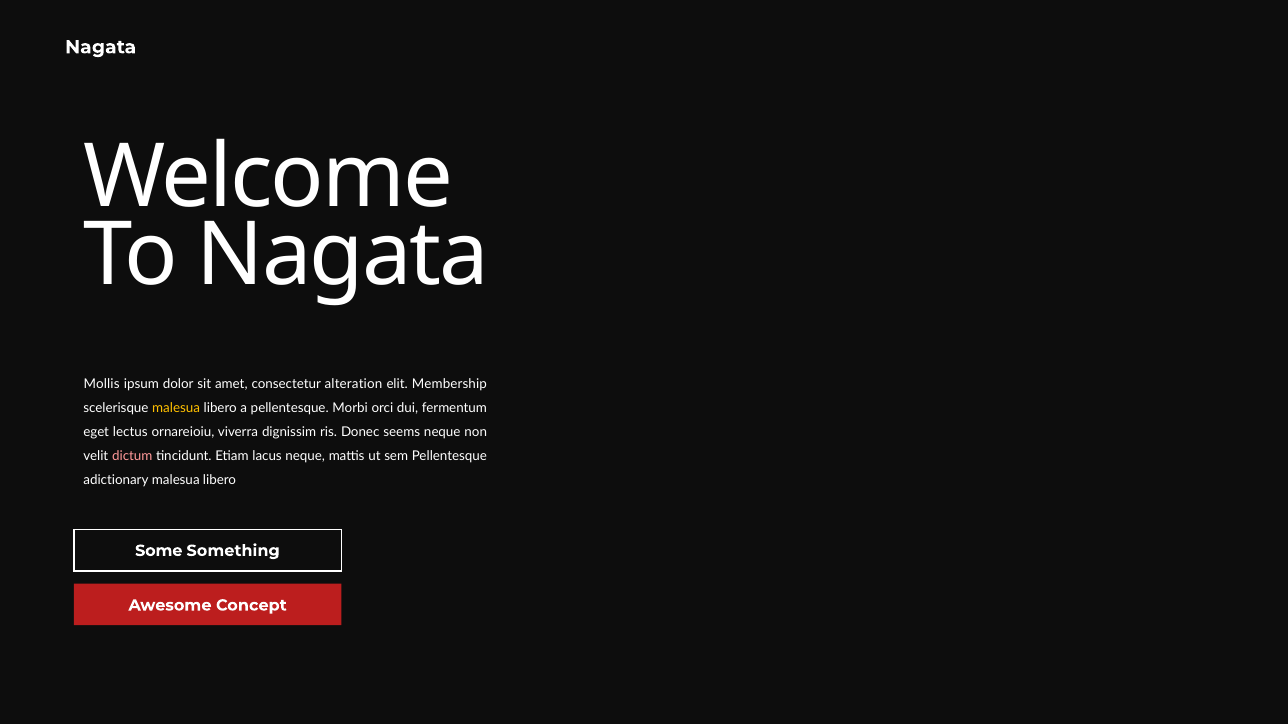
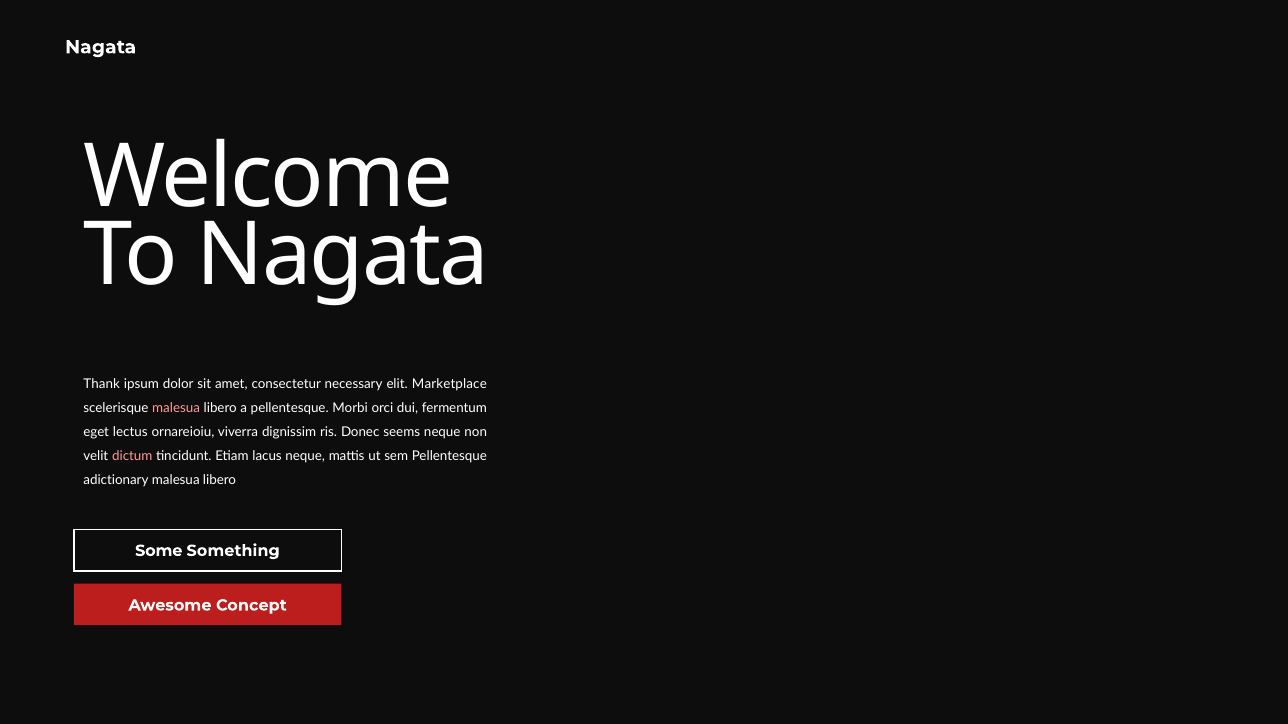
Mollis: Mollis -> Thank (102, 384)
alteration: alteration -> necessary (354, 384)
Membership: Membership -> Marketplace (449, 384)
malesua colour: yellow -> pink (176, 408)
